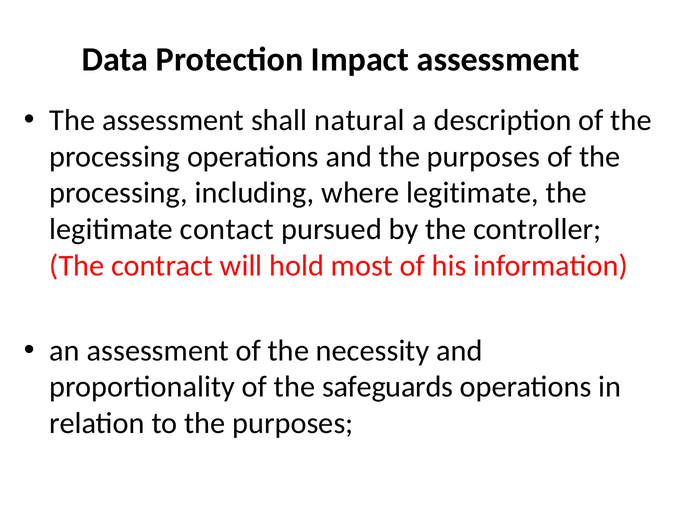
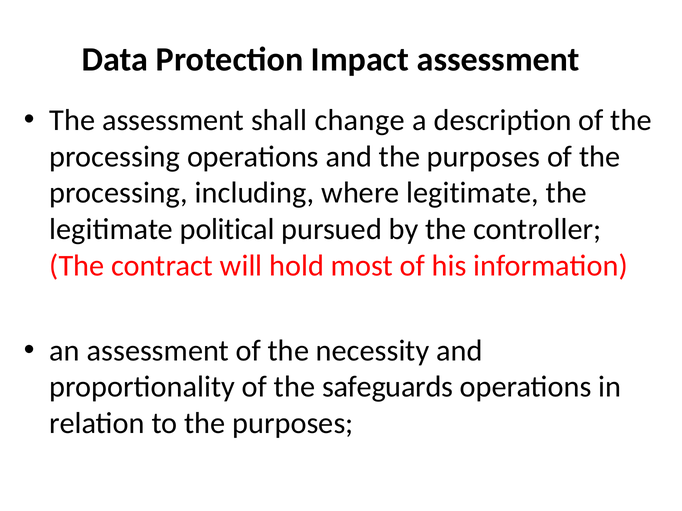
natural: natural -> change (360, 120)
contact: contact -> political (227, 230)
